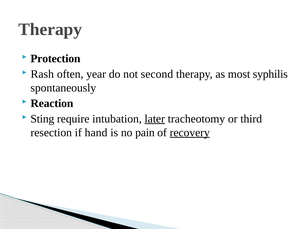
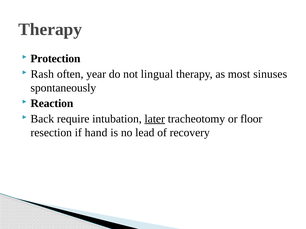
second: second -> lingual (157, 74)
syphilis: syphilis -> sinuses (270, 74)
Sting: Sting -> Back (42, 119)
third: third -> floor (251, 119)
pain: pain -> lead (145, 133)
recovery underline: present -> none (190, 133)
